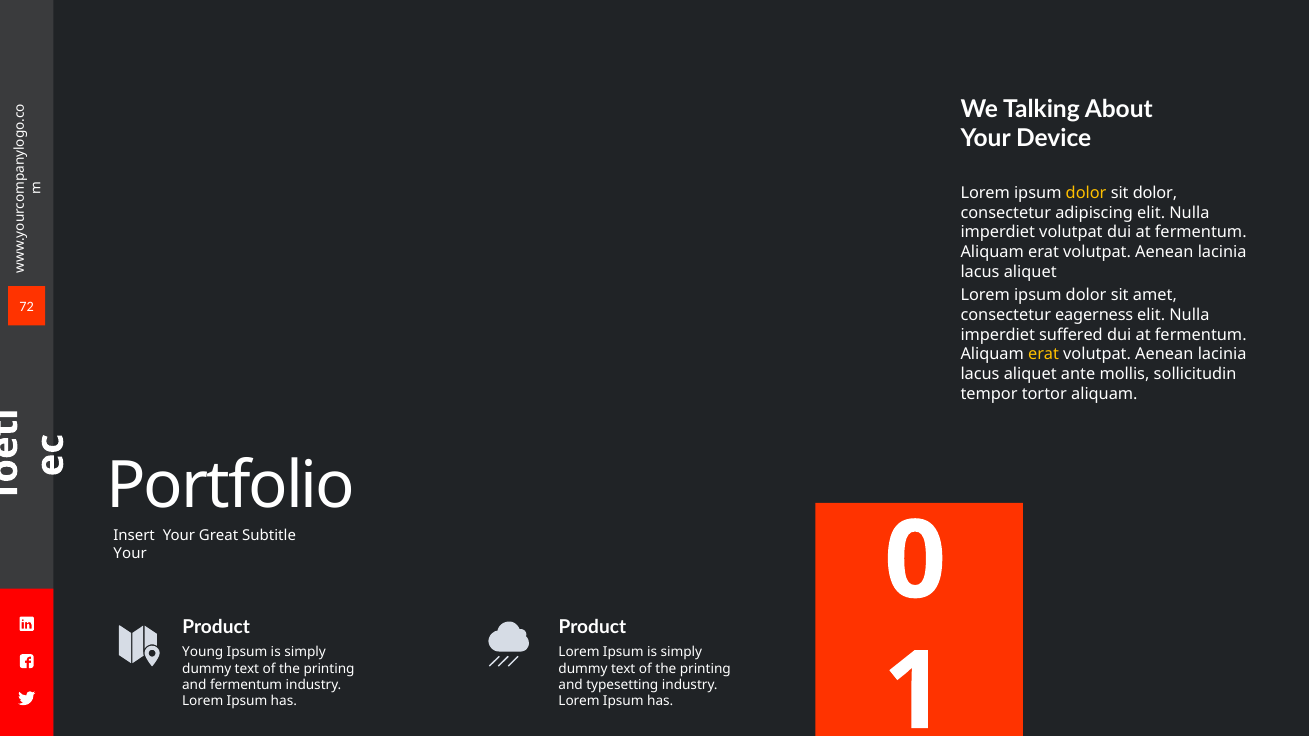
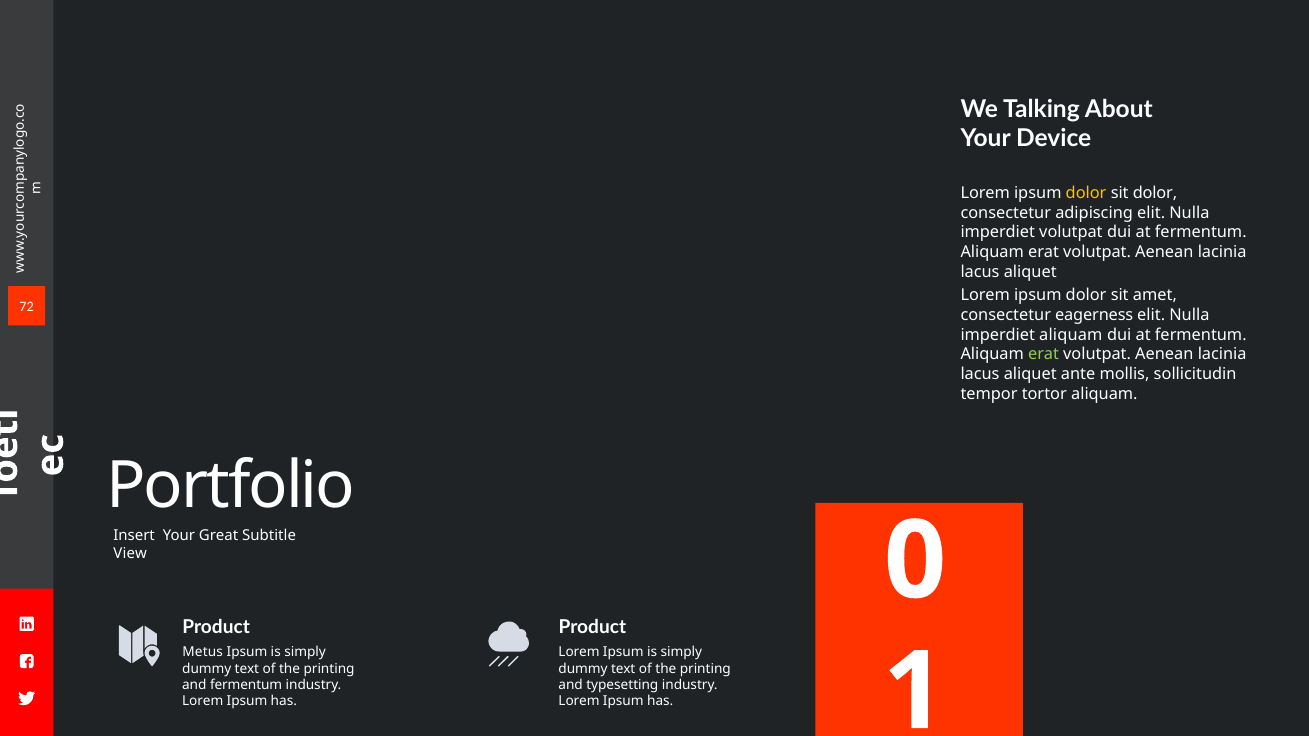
imperdiet suffered: suffered -> aliquam (1071, 335)
erat colour: yellow -> light green (1044, 355)
Your: Your -> View (130, 554)
Young: Young -> Metus (203, 653)
